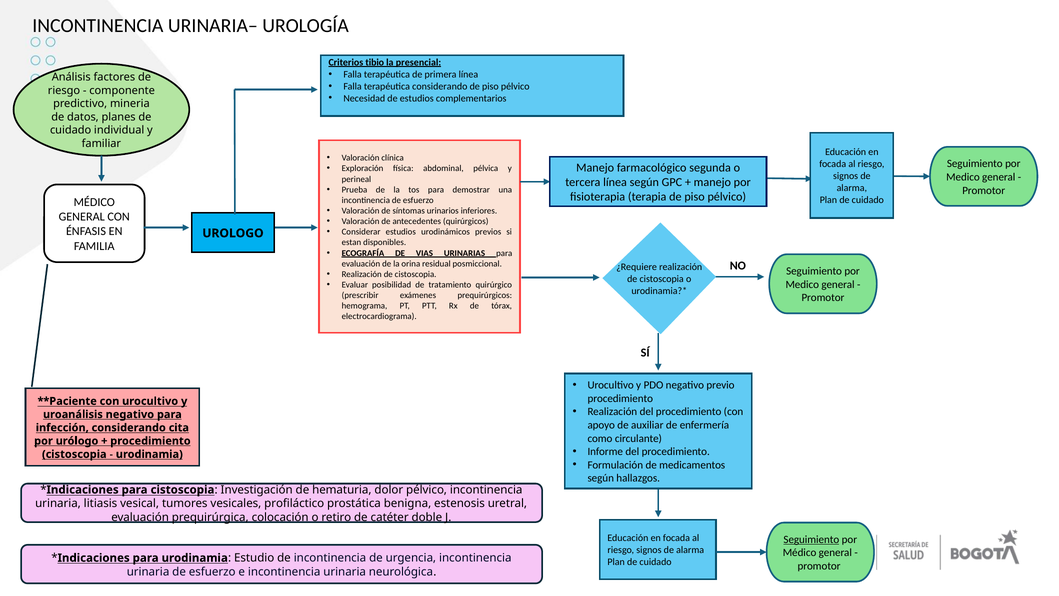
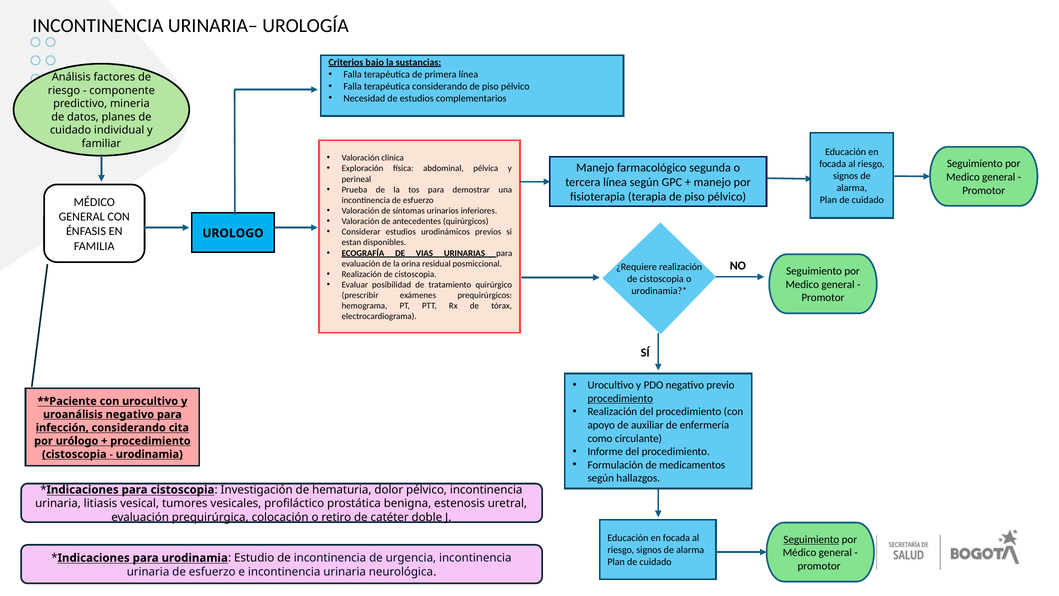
tibio: tibio -> bajo (375, 62)
presencial: presencial -> sustancias (418, 62)
procedimiento underline: none -> present (620, 398)
